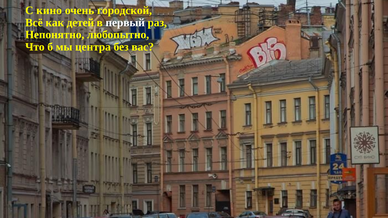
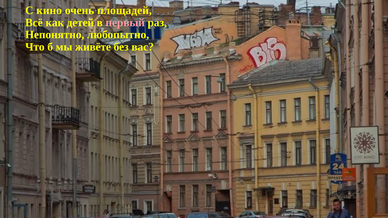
городской: городской -> площадей (124, 10)
первый colour: white -> pink (125, 23)
центра: центра -> живёте (93, 47)
